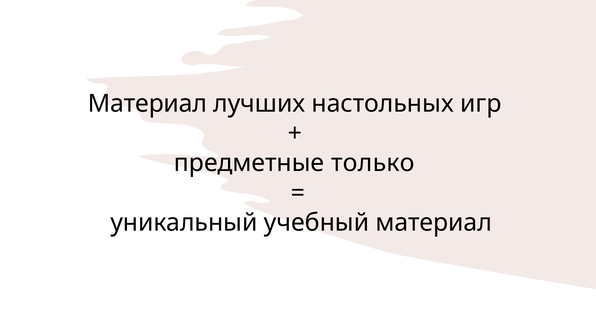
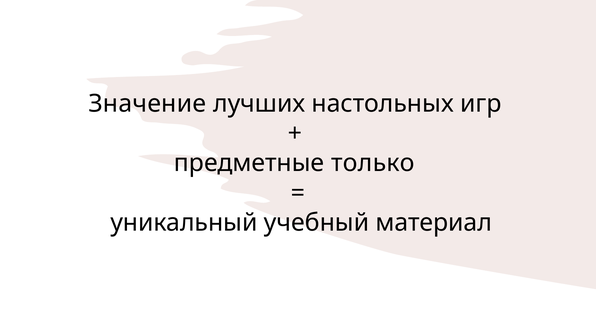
Материал: Материал -> Значение (147, 104)
